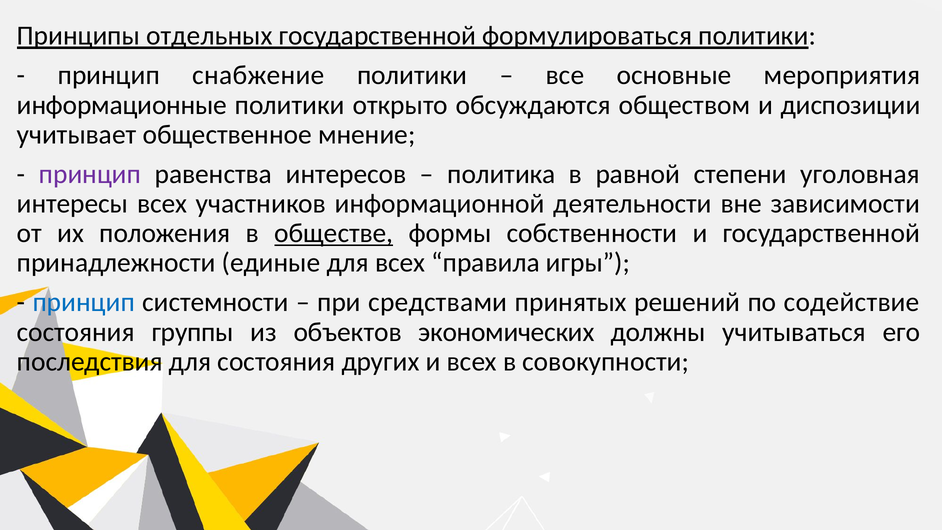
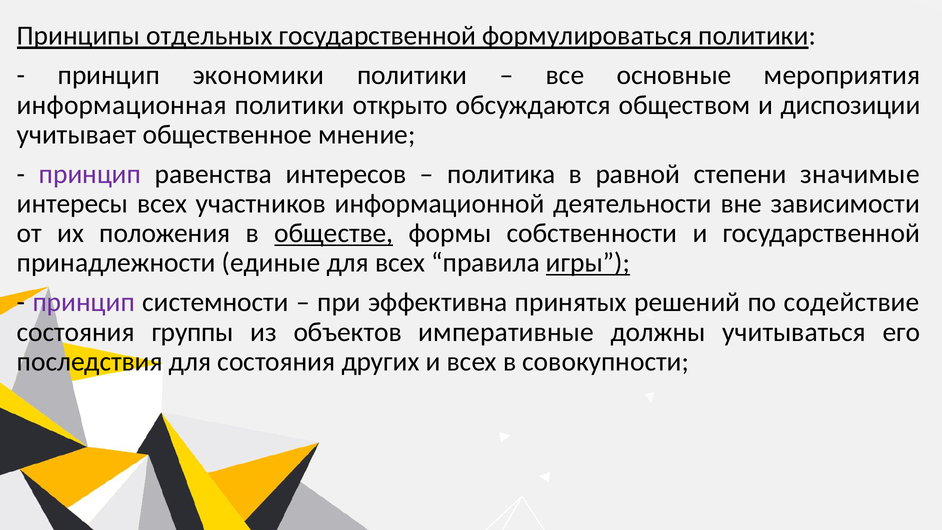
снабжение: снабжение -> экономики (258, 75)
информационные: информационные -> информационная (122, 105)
уголовная: уголовная -> значимые (860, 174)
игры underline: none -> present (588, 263)
принцип colour: blue -> purple (84, 302)
средствами: средствами -> эффективна (438, 302)
экономических: экономических -> императивные (506, 332)
